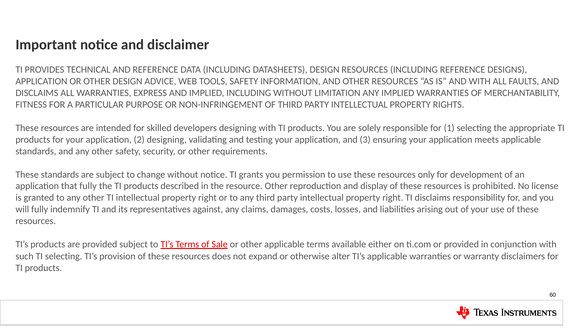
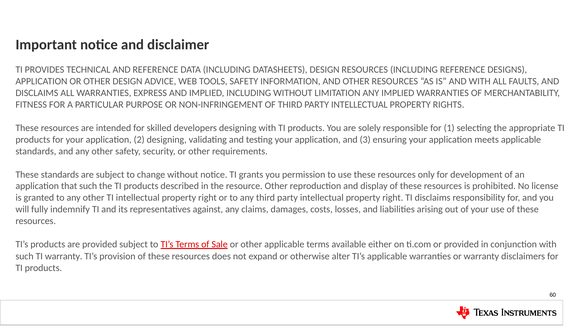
that fully: fully -> such (88, 186)
TI selecting: selecting -> warranty (64, 256)
